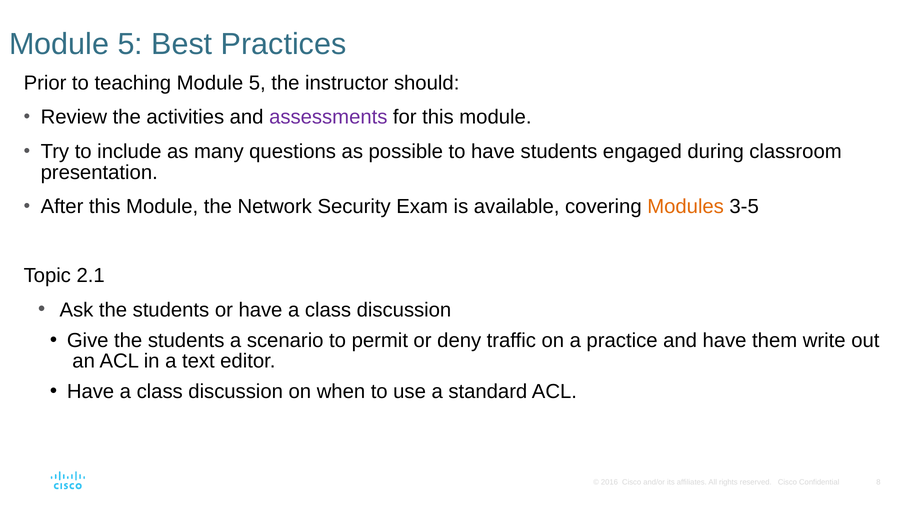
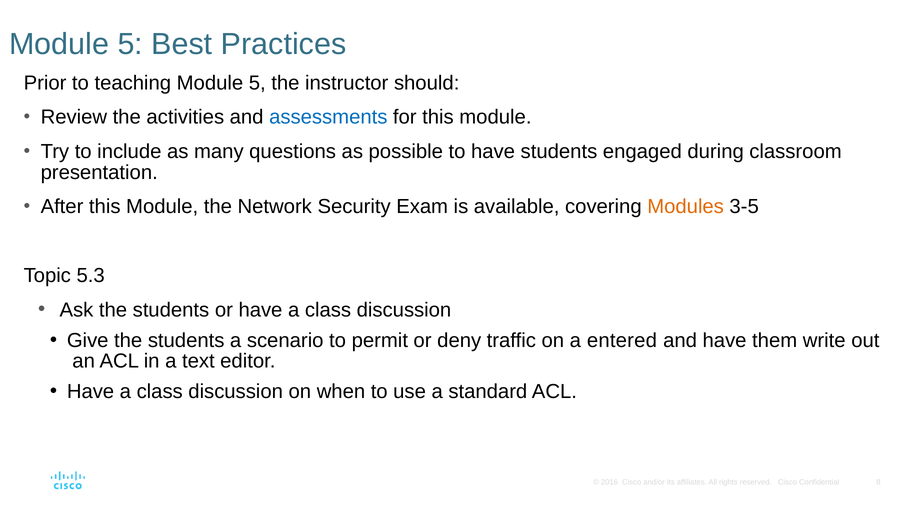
assessments colour: purple -> blue (328, 117)
2.1: 2.1 -> 5.3 (91, 276)
practice: practice -> entered (622, 341)
